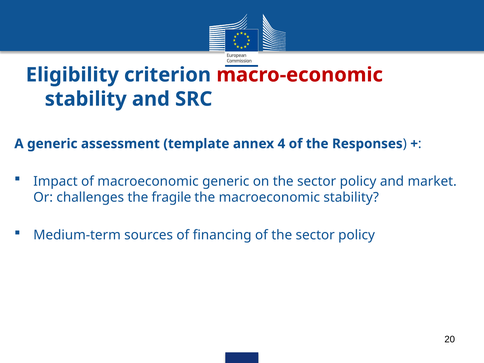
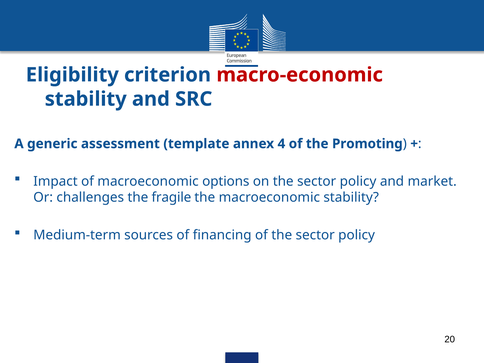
Responses: Responses -> Promoting (367, 144)
macroeconomic generic: generic -> options (226, 181)
